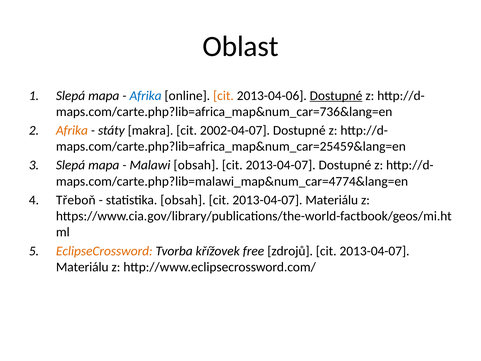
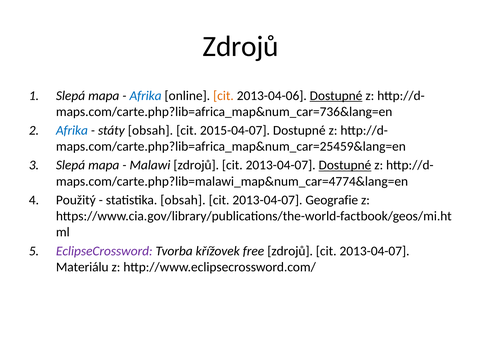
Oblast: Oblast -> Zdrojů (241, 47)
Afrika colour: orange -> blue (72, 130)
státy makra: makra -> obsah (150, 130)
2002-04-07: 2002-04-07 -> 2015-04-07 (235, 130)
Malawi obsah: obsah -> zdrojů (196, 165)
Dostupné underline: none -> present (345, 165)
Třeboň: Třeboň -> Použitý (76, 200)
Materiálu: Materiálu -> Geografie (332, 200)
EclipseCrossword colour: orange -> purple (104, 251)
